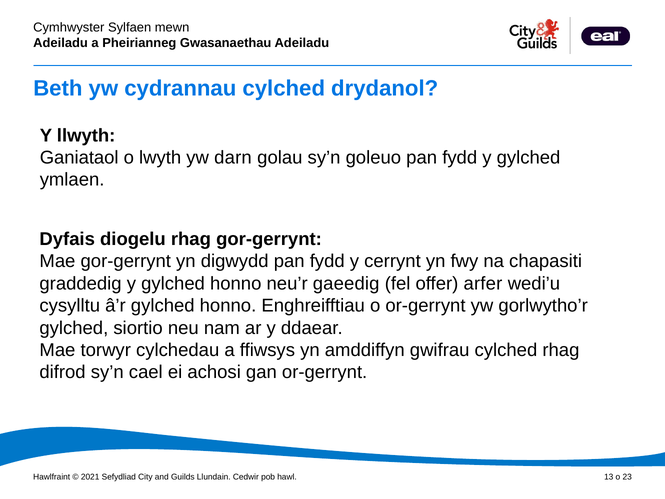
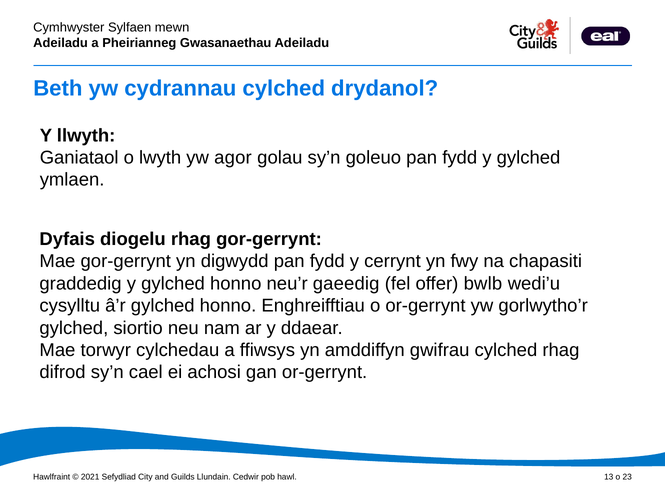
darn: darn -> agor (233, 158)
arfer: arfer -> bwlb (483, 283)
